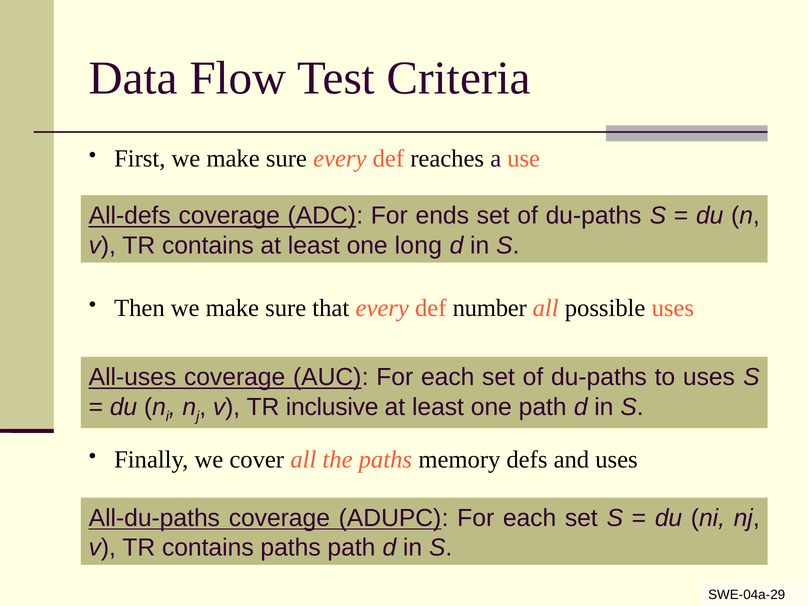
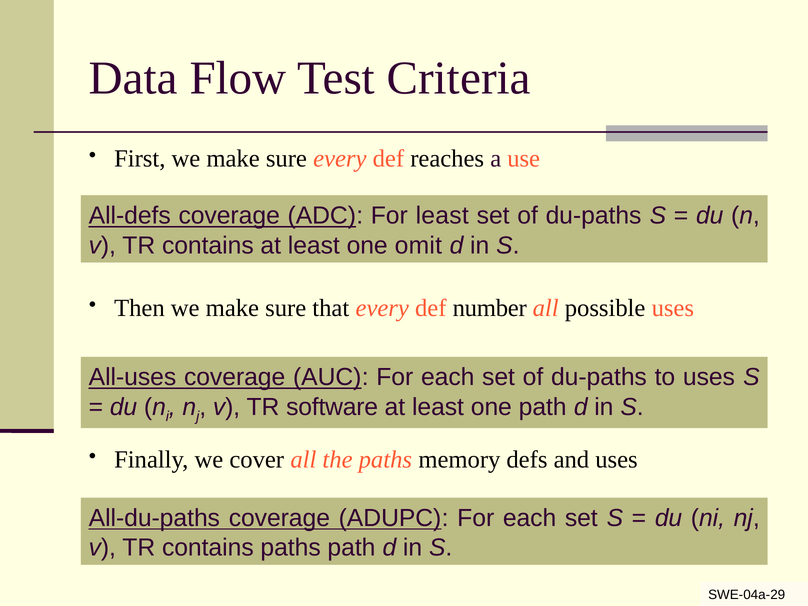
For ends: ends -> least (442, 216)
long: long -> omit (418, 245)
inclusive: inclusive -> software (332, 407)
